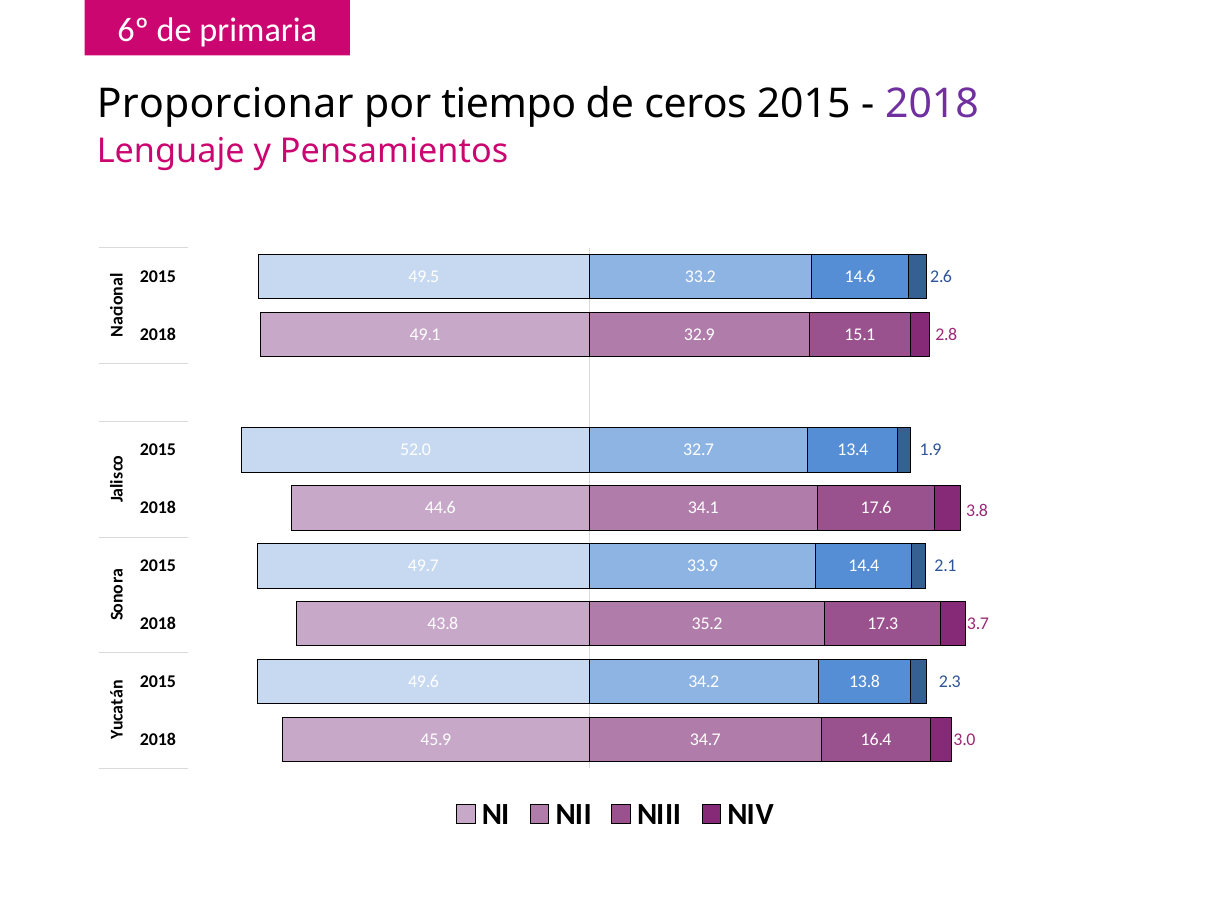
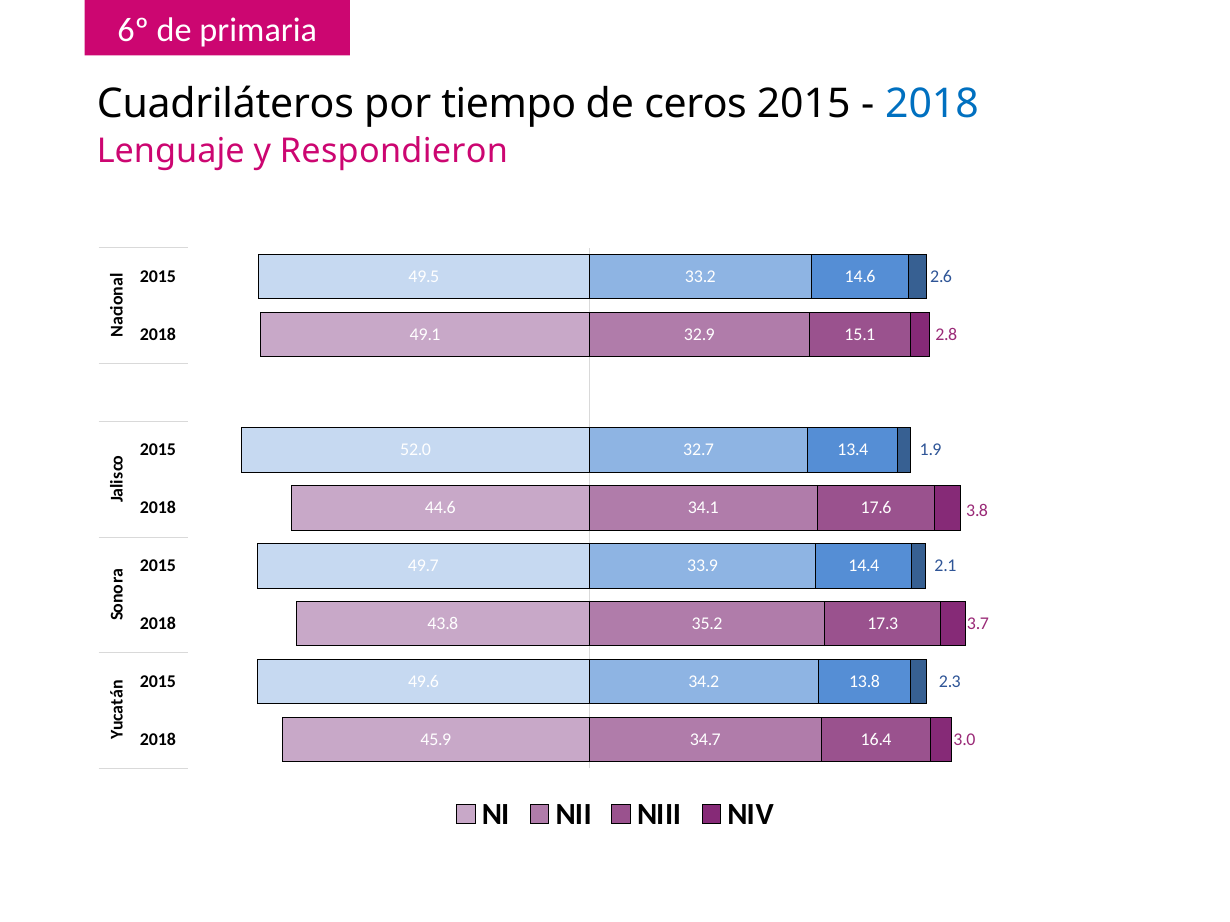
Proporcionar: Proporcionar -> Cuadriláteros (225, 104)
2018 colour: purple -> blue (932, 104)
Pensamientos: Pensamientos -> Respondieron (394, 151)
